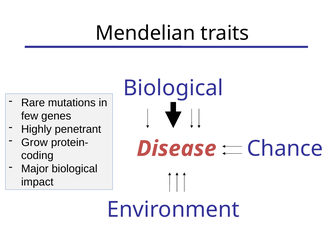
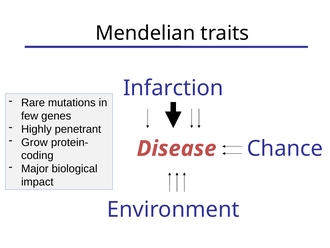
Biological: Biological -> Infarction (173, 88)
